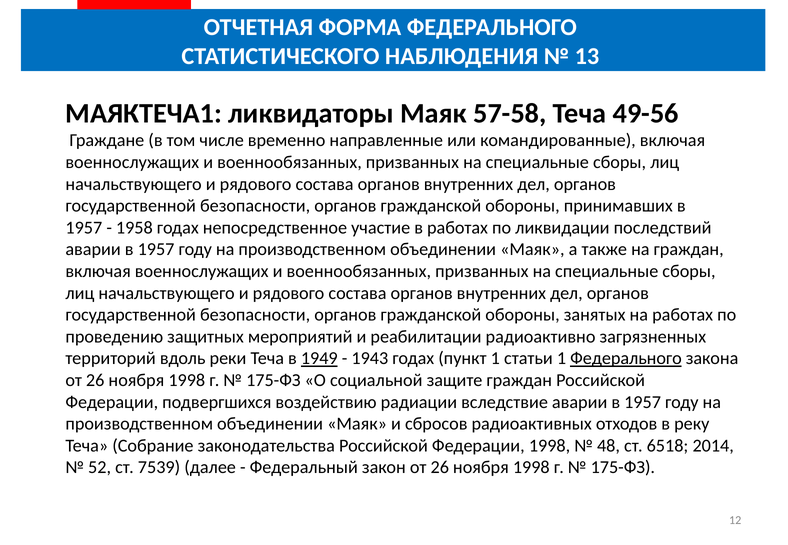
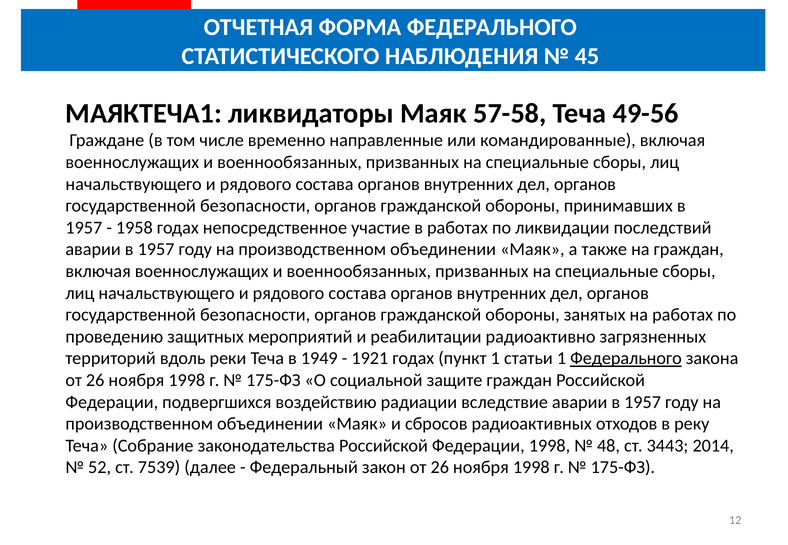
13: 13 -> 45 (587, 56)
1949 underline: present -> none (319, 359)
1943: 1943 -> 1921 (370, 359)
6518: 6518 -> 3443 (668, 446)
